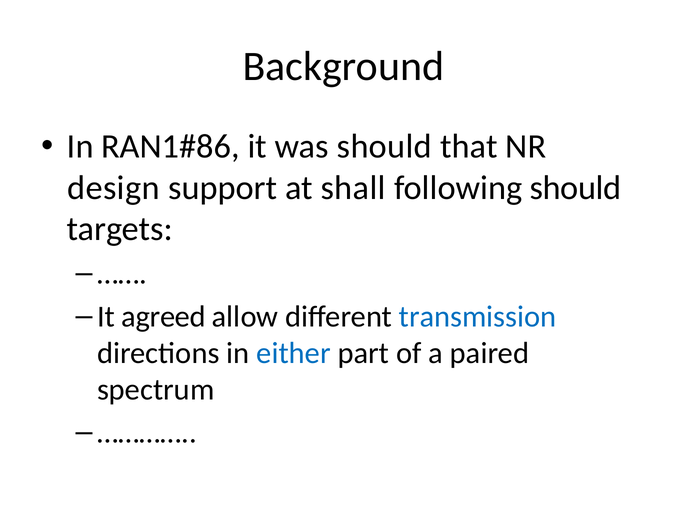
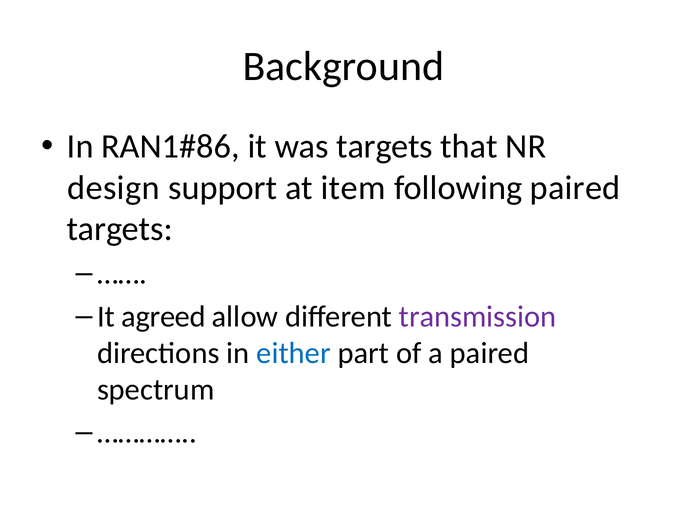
was should: should -> targets (385, 147)
shall: shall -> item (353, 188)
following should: should -> paired (575, 188)
transmission colour: blue -> purple (478, 317)
